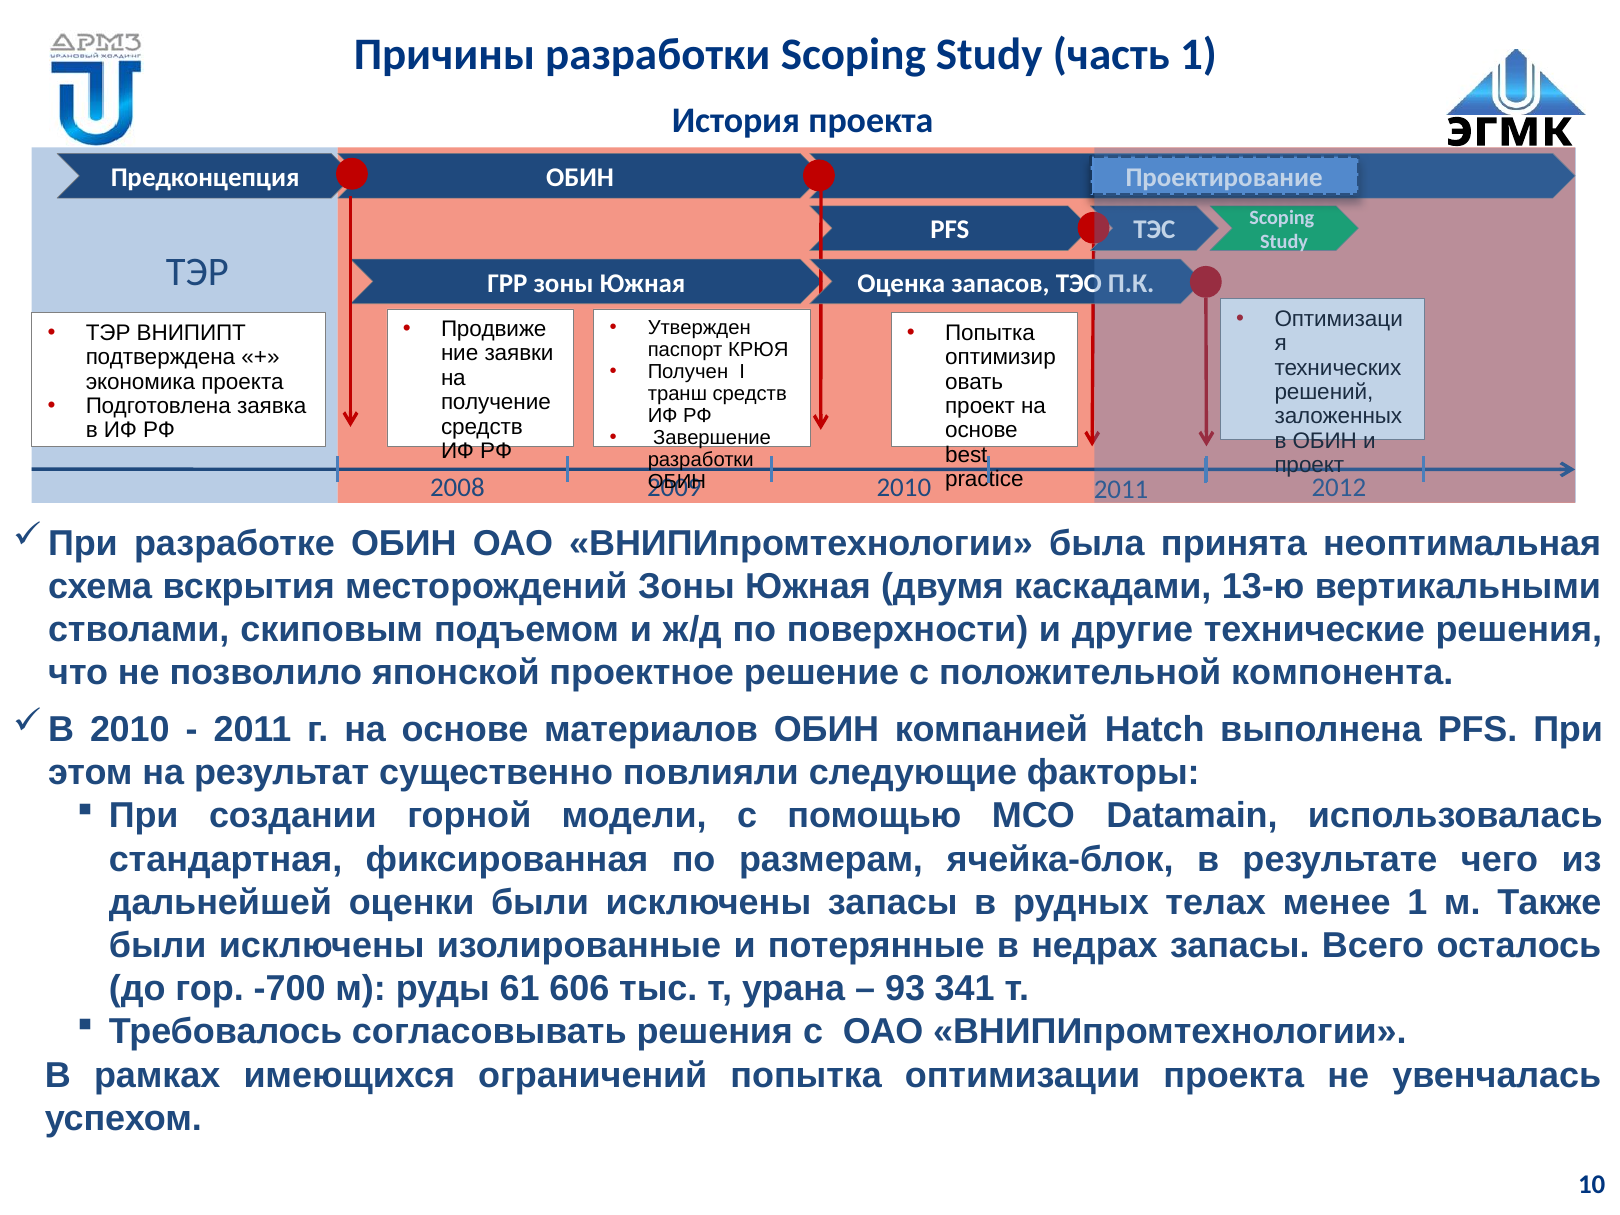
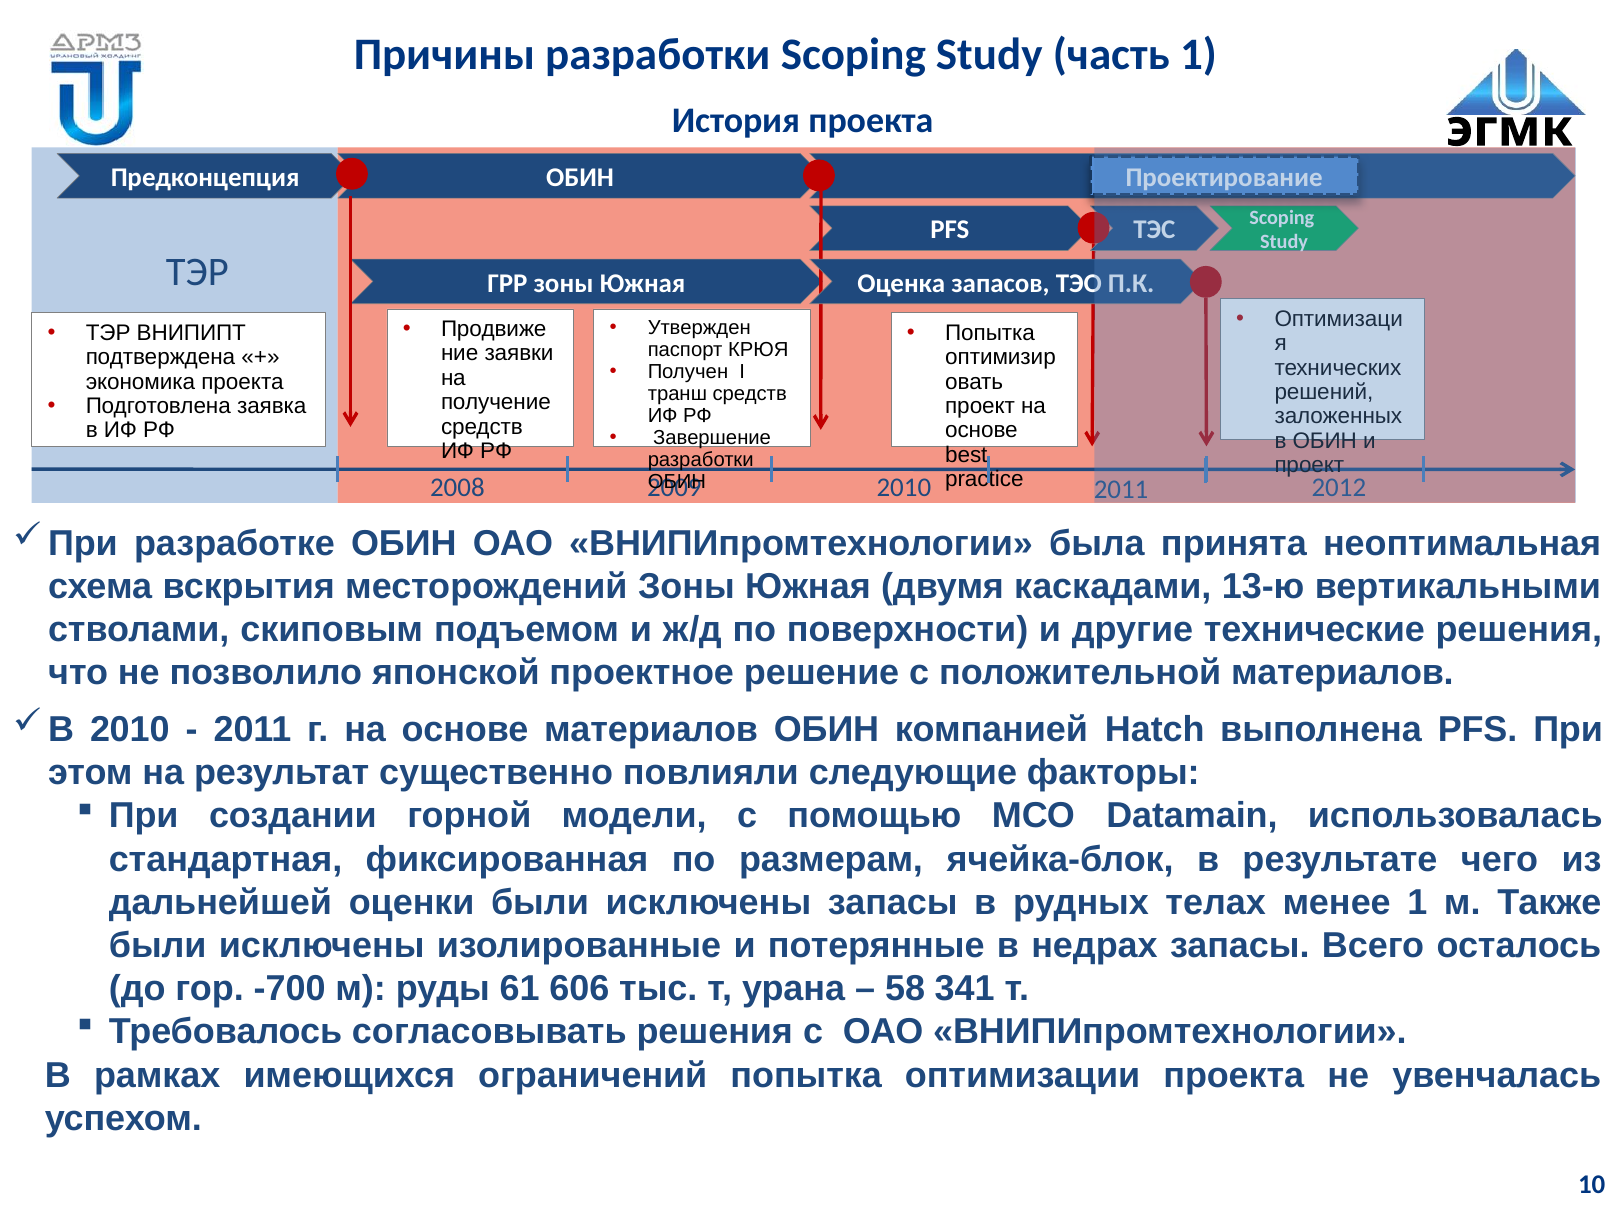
положительной компонента: компонента -> материалов (1342, 673)
93: 93 -> 58 (905, 989)
